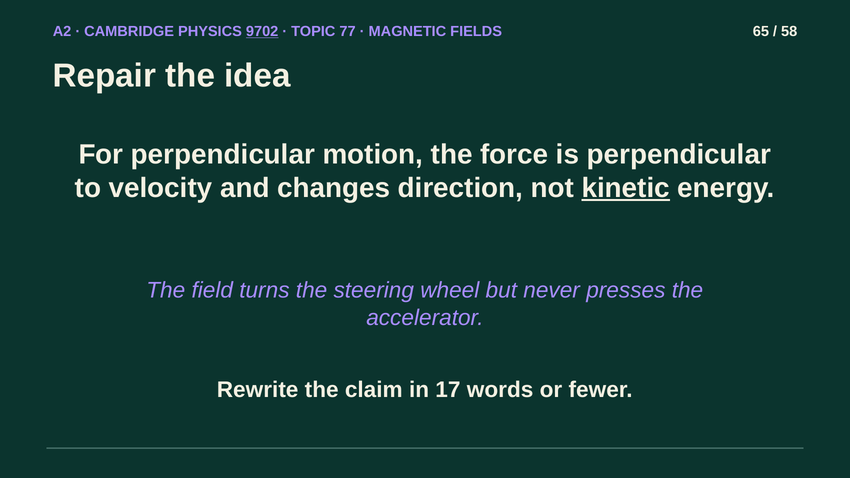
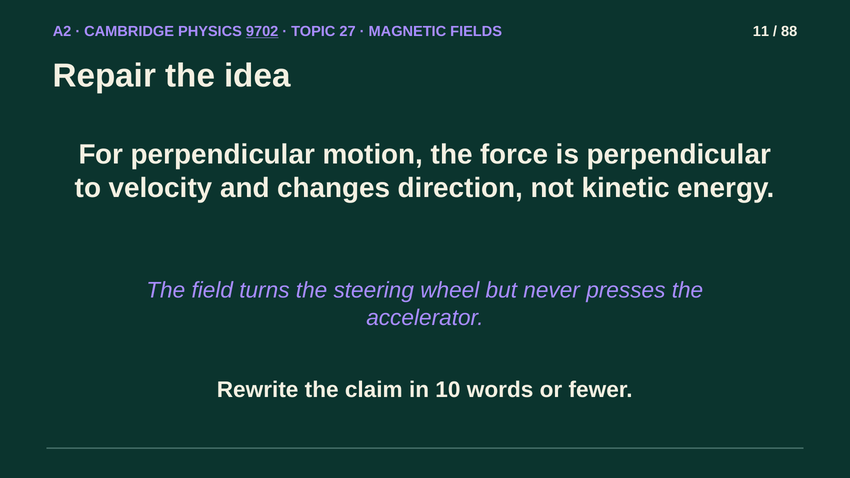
77: 77 -> 27 (348, 31)
65: 65 -> 11 (761, 31)
58: 58 -> 88 (789, 31)
kinetic underline: present -> none (626, 188)
17: 17 -> 10 (448, 390)
